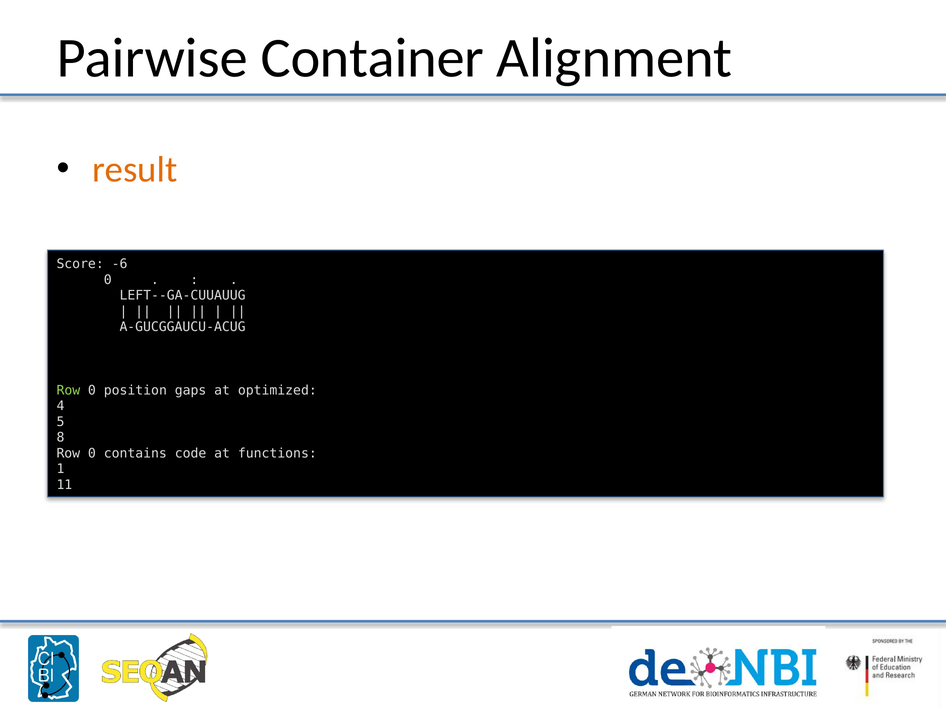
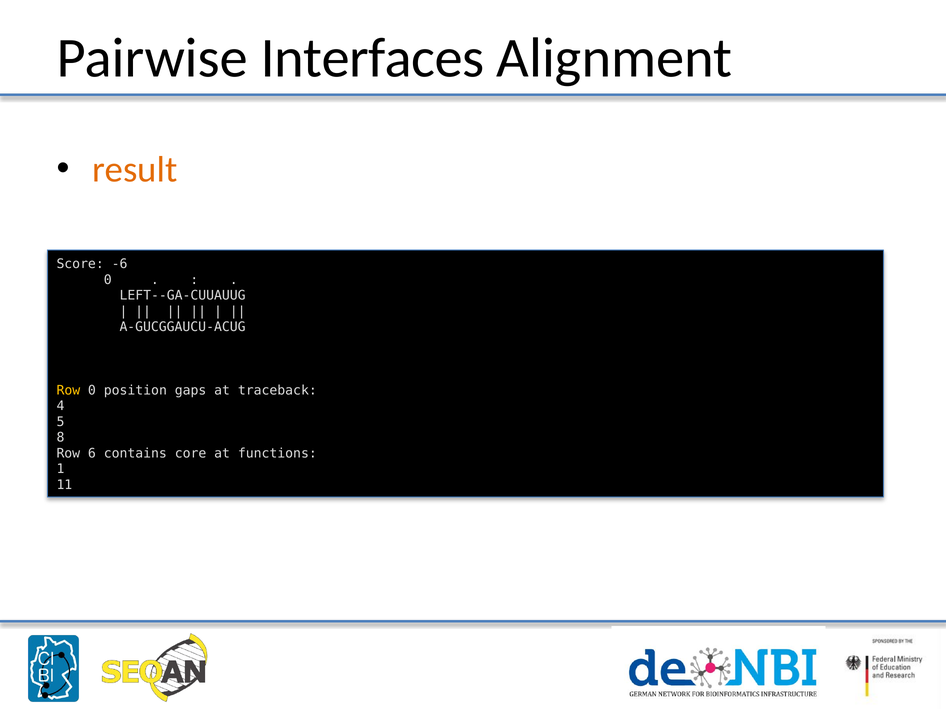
Container: Container -> Interfaces (373, 58)
Row colour: light green -> yellow (68, 390)
optimized: optimized -> traceback (277, 390)
0: 0 -> 6 (92, 454)
code: code -> core (191, 454)
